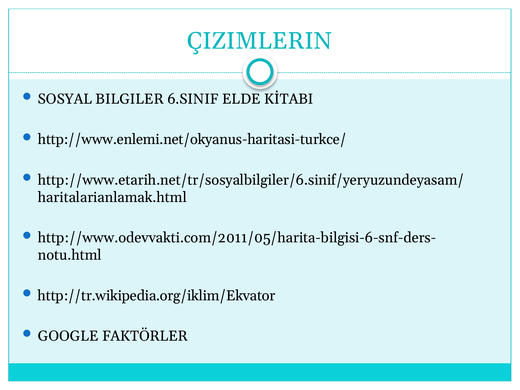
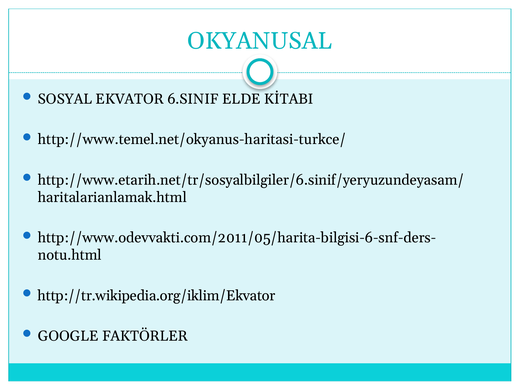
ÇIZIMLERIN: ÇIZIMLERIN -> OKYANUSAL (260, 41)
BILGILER: BILGILER -> EKVATOR (130, 99)
http://www.enlemi.net/okyanus-haritasi-turkce/: http://www.enlemi.net/okyanus-haritasi-turkce/ -> http://www.temel.net/okyanus-haritasi-turkce/ (192, 140)
